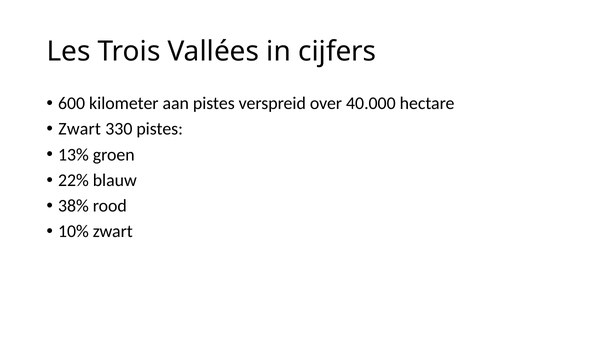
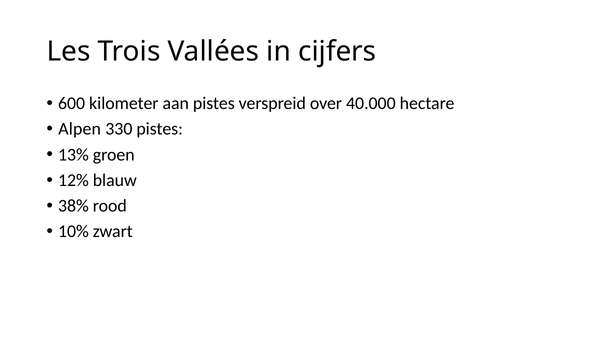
Zwart: Zwart -> Alpen (80, 129)
22%: 22% -> 12% (73, 180)
